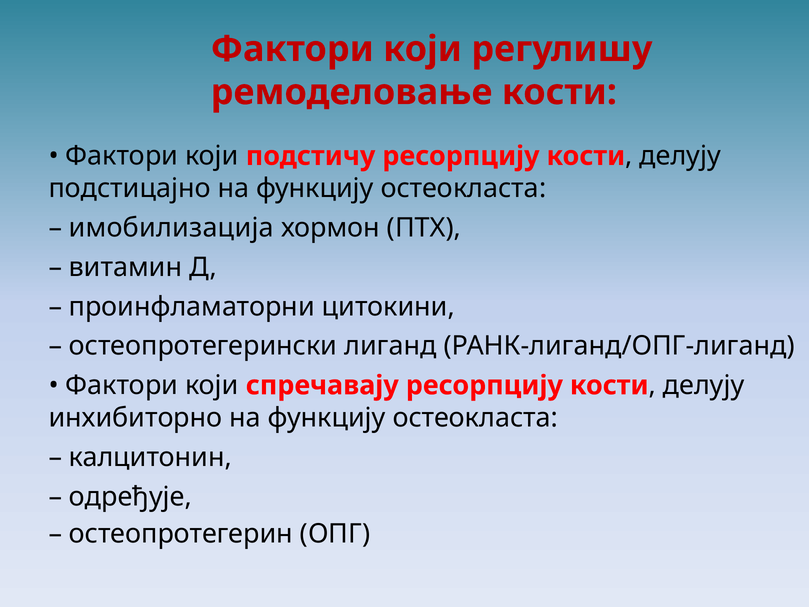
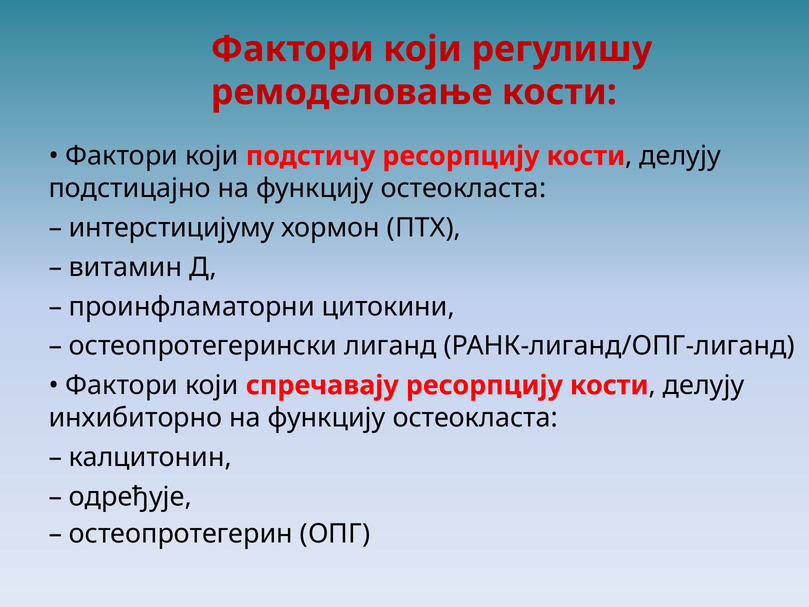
имобилизација: имобилизација -> интерстицијуму (172, 228)
